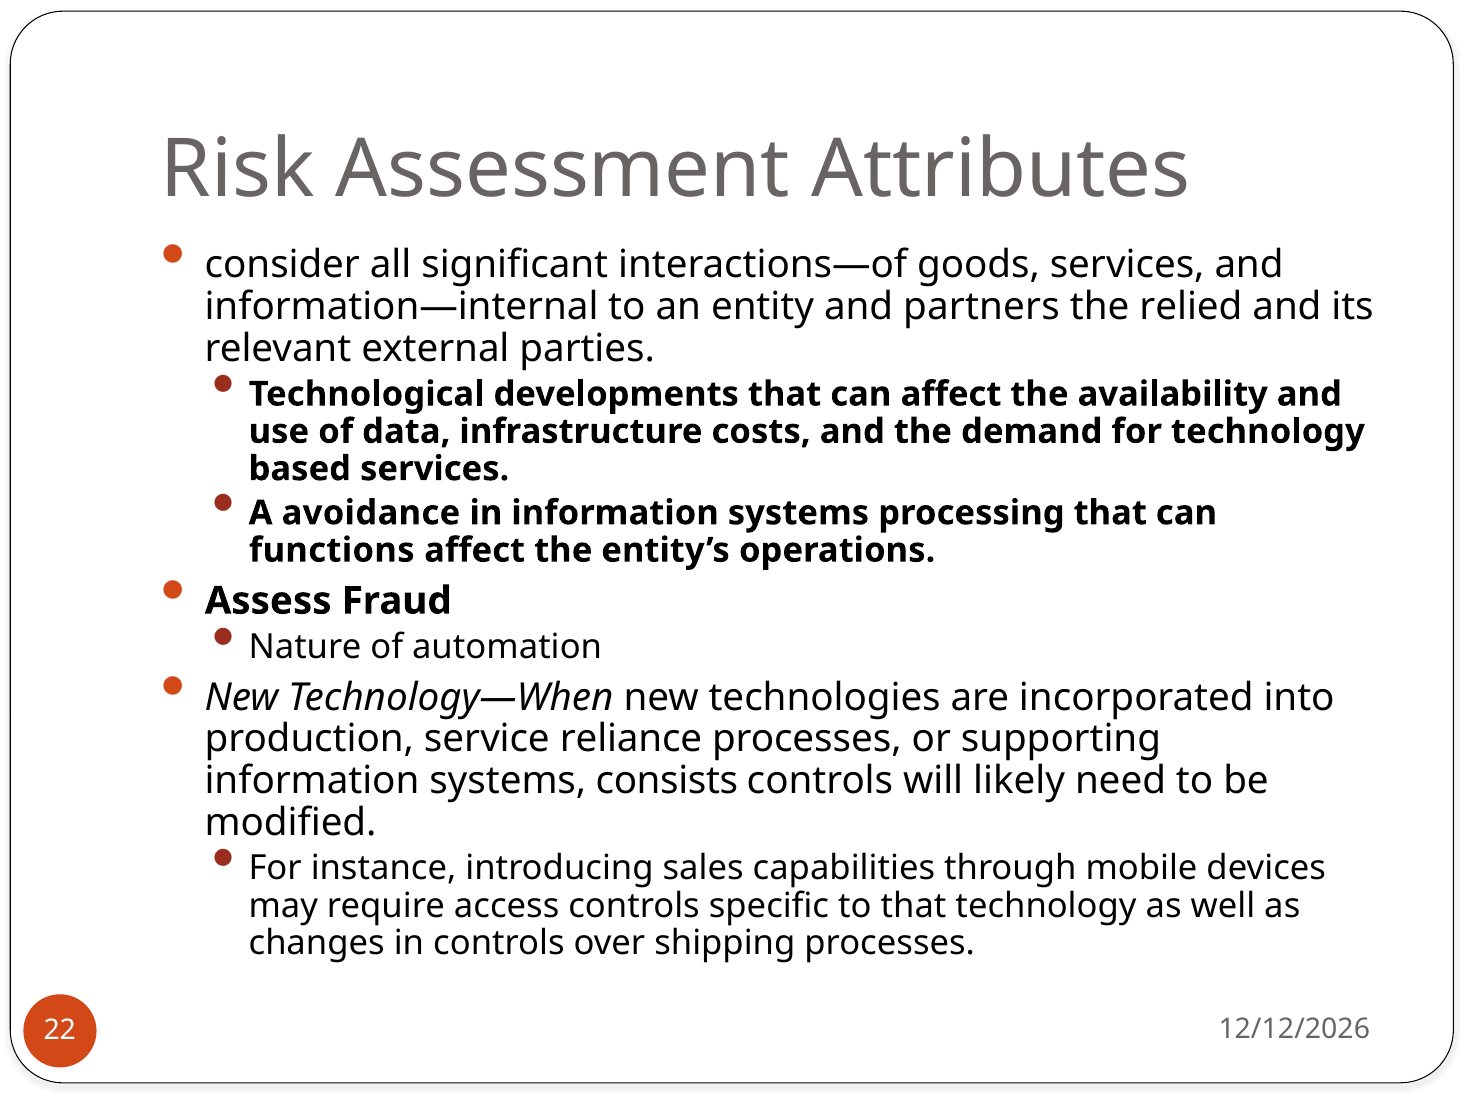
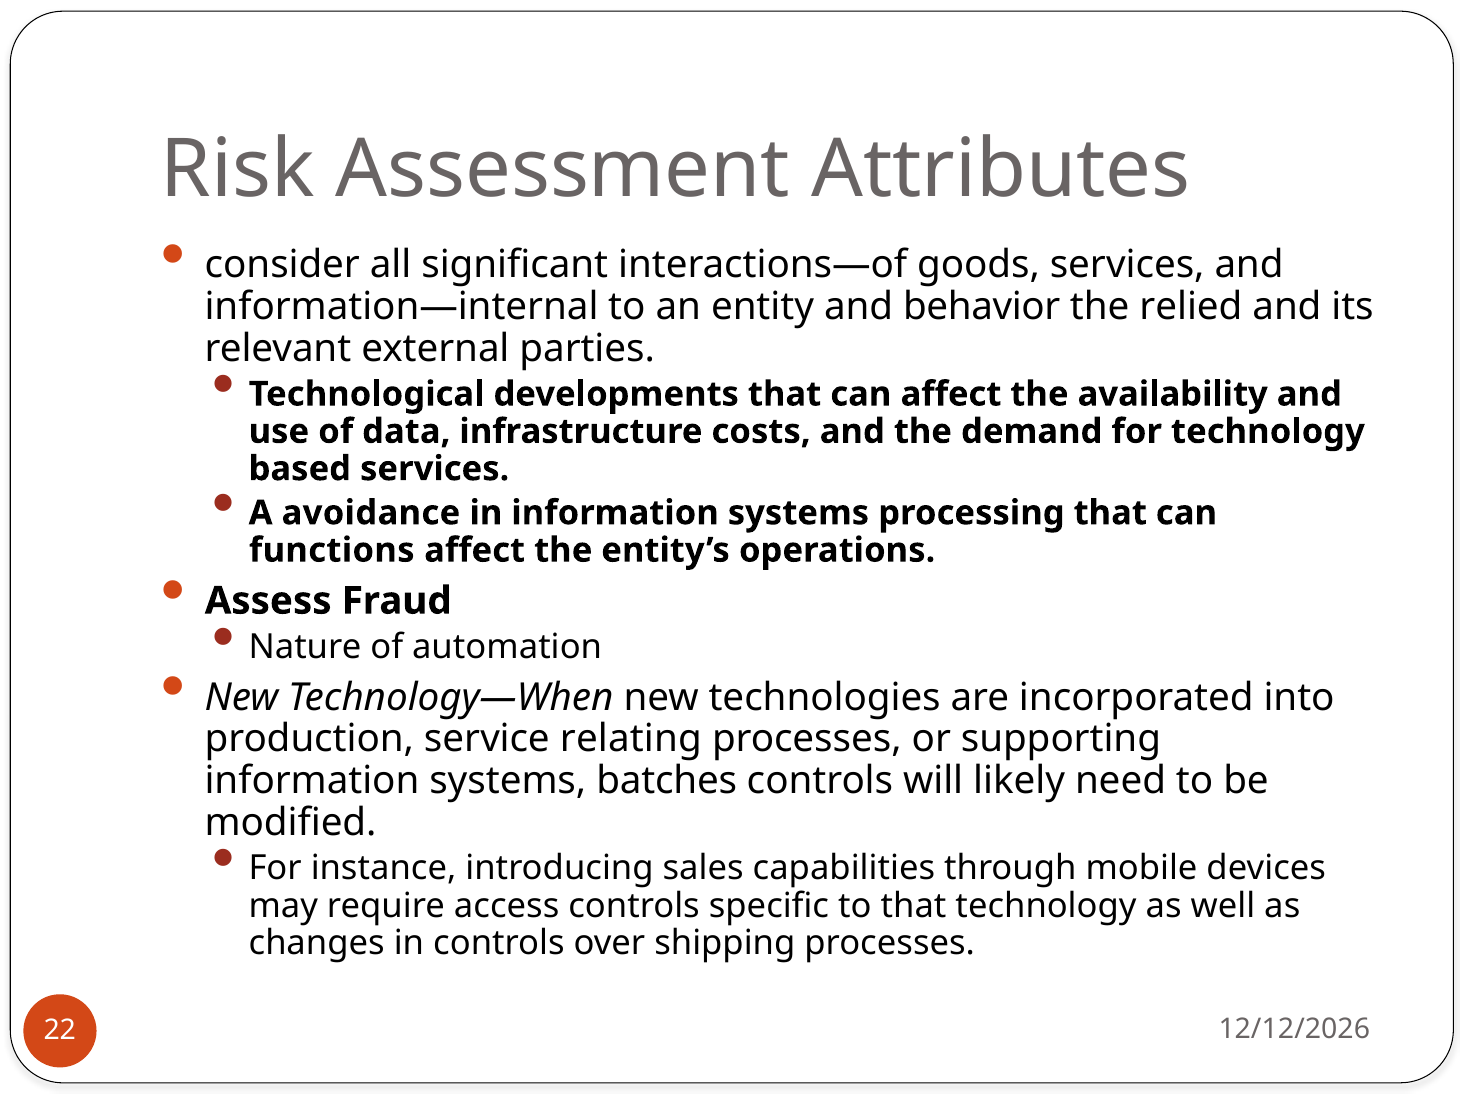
partners: partners -> behavior (982, 307)
reliance: reliance -> relating (631, 739)
consists: consists -> batches (667, 781)
